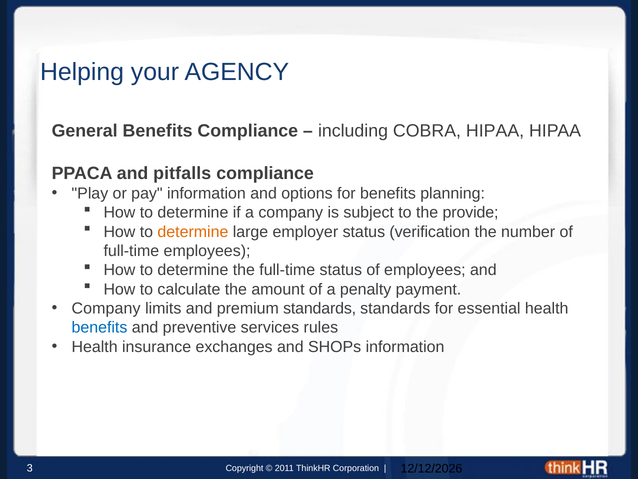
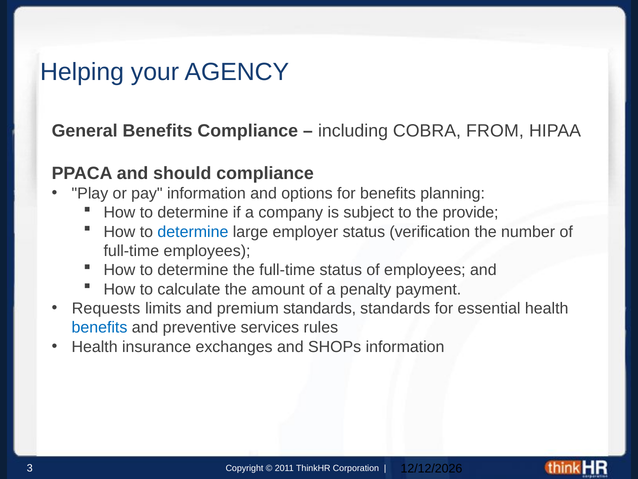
COBRA HIPAA: HIPAA -> FROM (495, 131)
pitfalls: pitfalls -> should (182, 173)
determine colour: orange -> blue (193, 232)
Company: Company -> Requests (106, 308)
